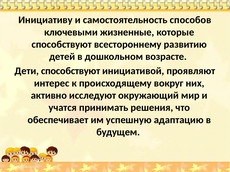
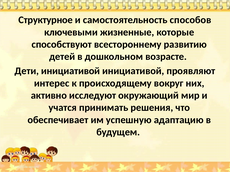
Инициативу: Инициативу -> Структурное (46, 20)
Дети способствуют: способствуют -> инициативой (71, 71)
